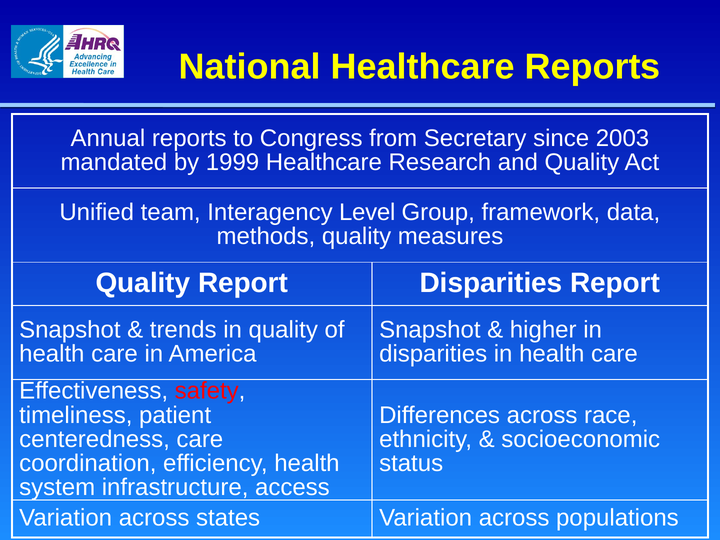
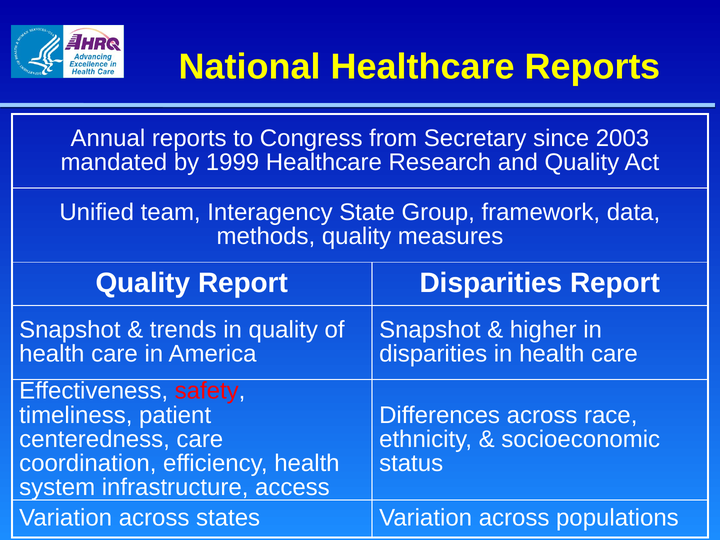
Level: Level -> State (367, 212)
